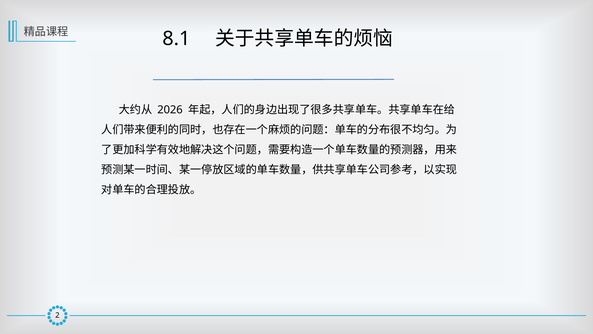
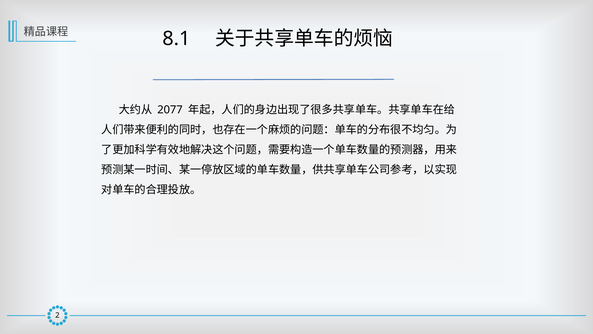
2026: 2026 -> 2077 (170, 110)
